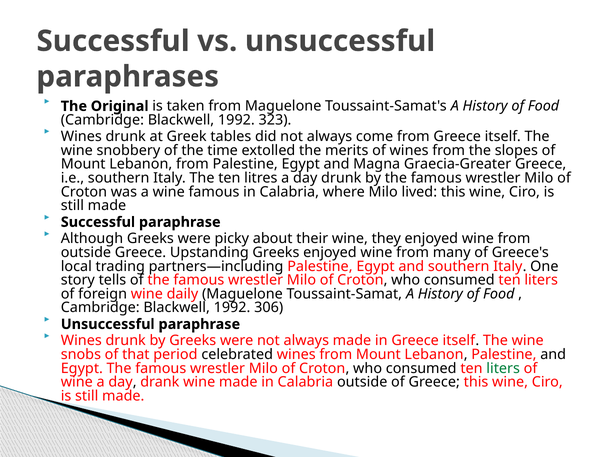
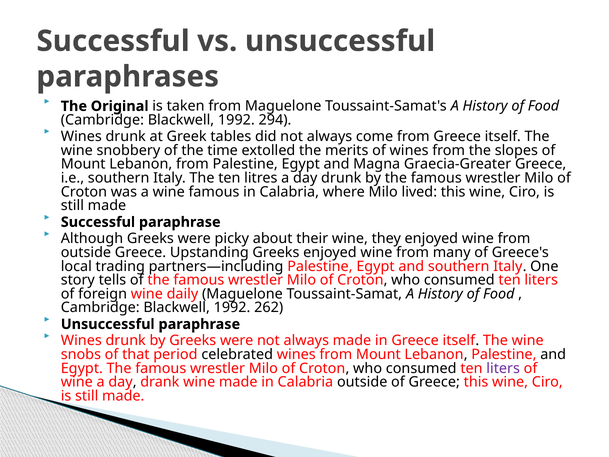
323: 323 -> 294 (275, 120)
306: 306 -> 262 (269, 308)
liters colour: green -> purple (503, 368)
